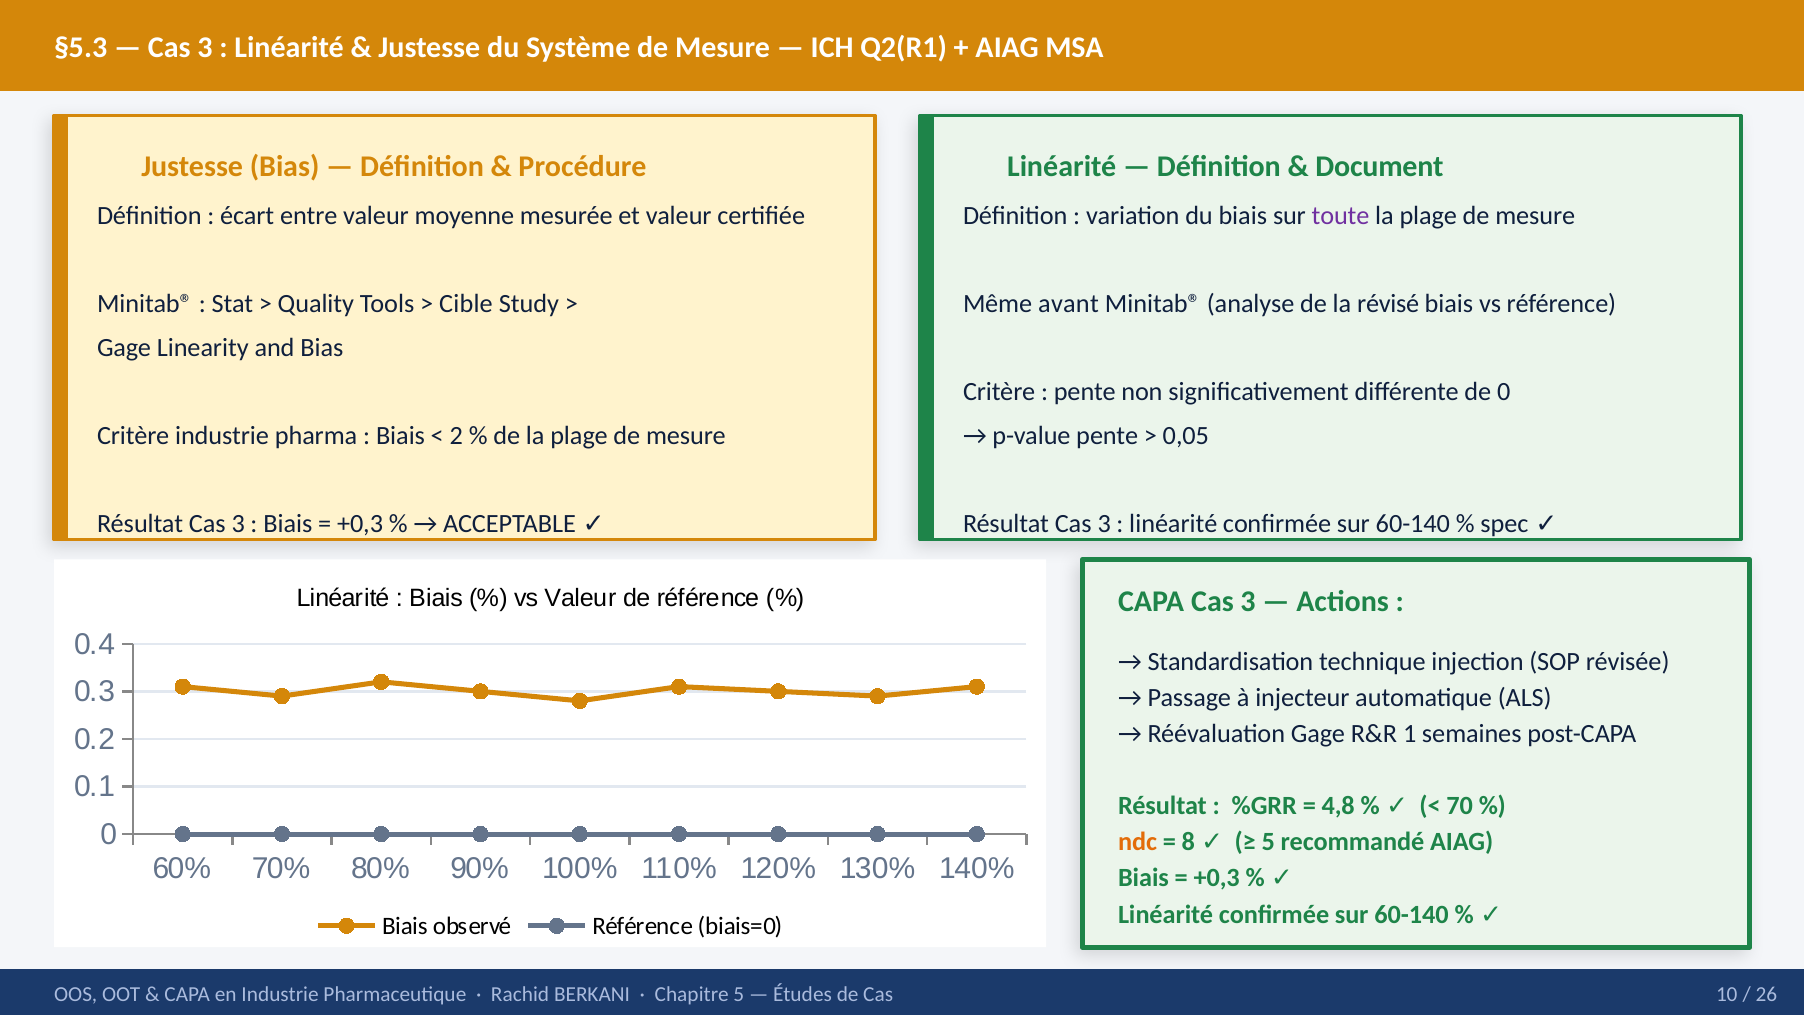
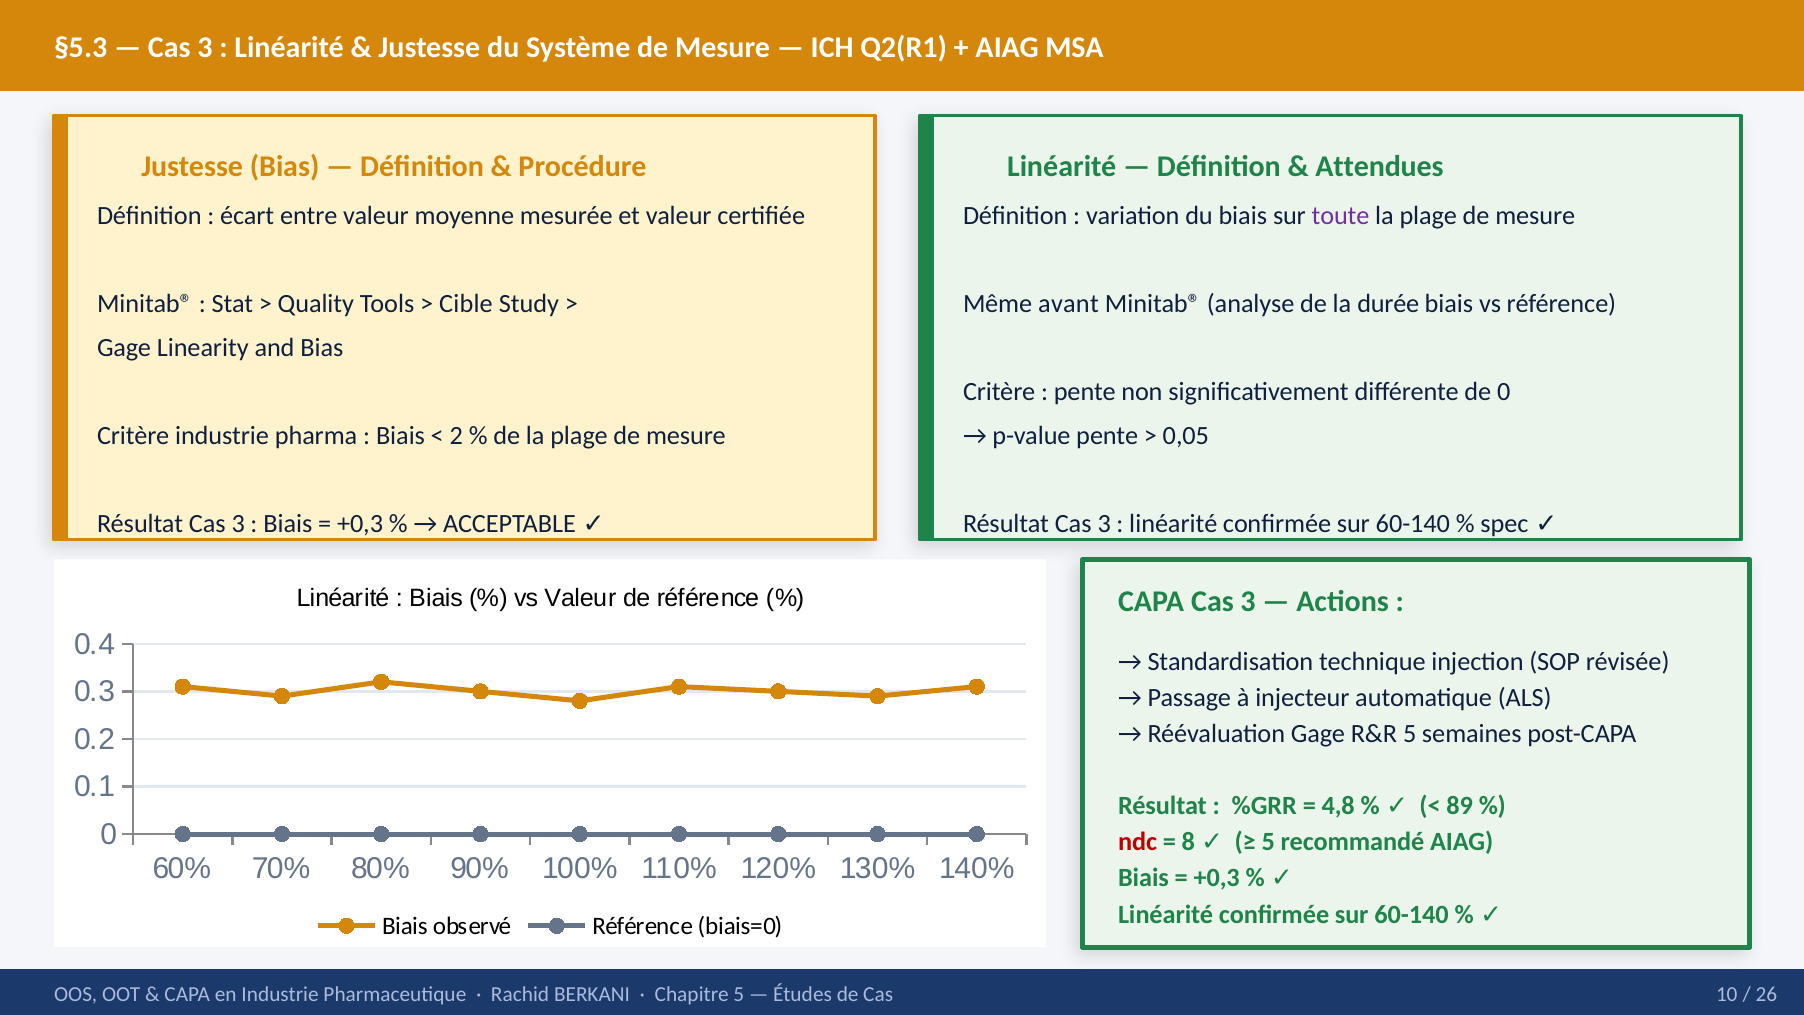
Document: Document -> Attendues (1380, 166)
révisé: révisé -> durée (1388, 304)
R&R 1: 1 -> 5 (1410, 734)
70: 70 -> 89 (1460, 806)
ndc colour: orange -> red (1138, 842)
